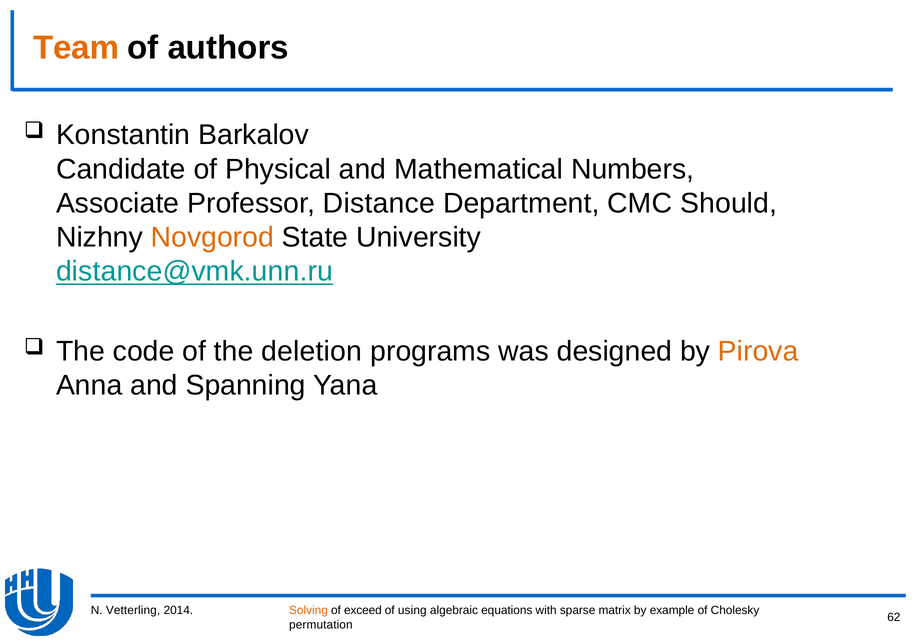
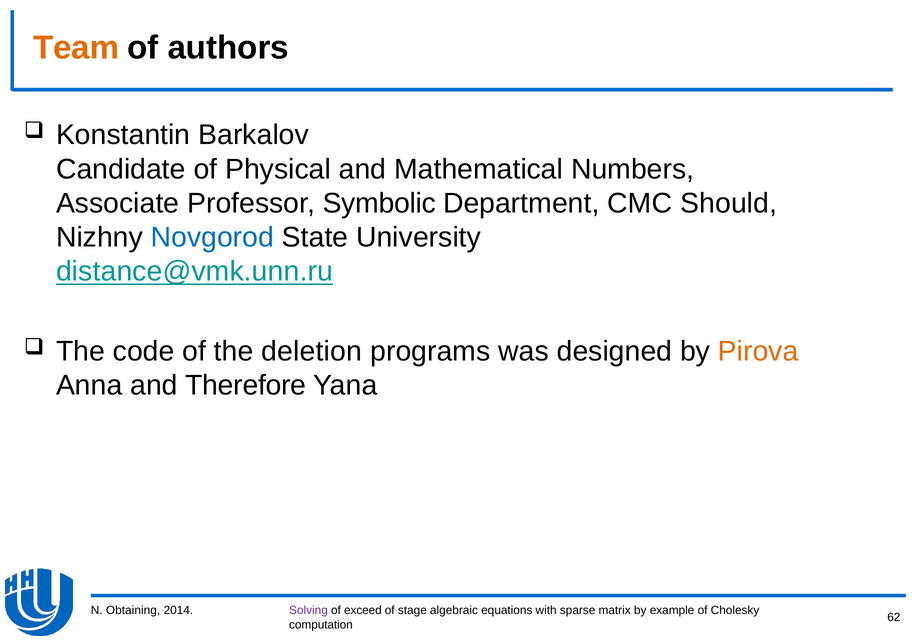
Distance: Distance -> Symbolic (379, 203)
Novgorod colour: orange -> blue (212, 237)
Spanning: Spanning -> Therefore (246, 385)
Vetterling: Vetterling -> Obtaining (133, 610)
Solving colour: orange -> purple (308, 610)
using: using -> stage (412, 610)
permutation: permutation -> computation (321, 624)
